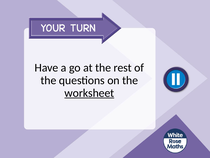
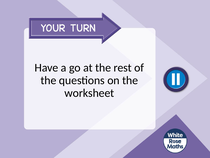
worksheet underline: present -> none (89, 93)
